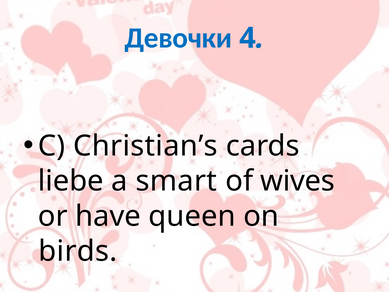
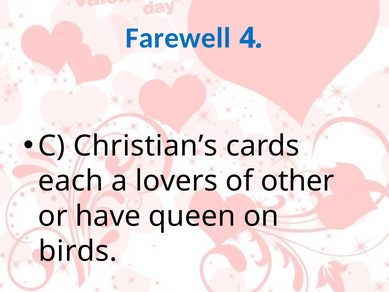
Девочки: Девочки -> Farewell (178, 38)
liebe: liebe -> each (71, 181)
smart: smart -> lovers (176, 181)
wives: wives -> other (297, 181)
